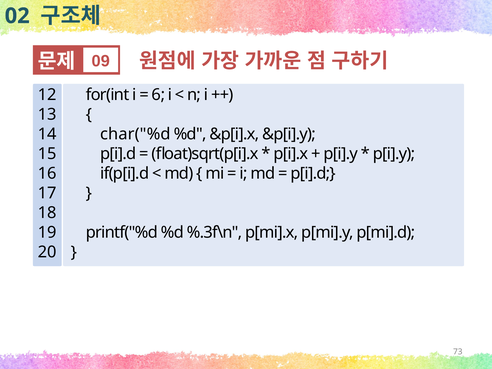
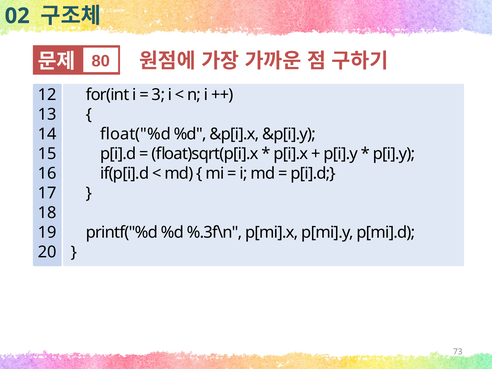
09: 09 -> 80 (101, 61)
6: 6 -> 3 (158, 95)
char("%d: char("%d -> float("%d (135, 134)
